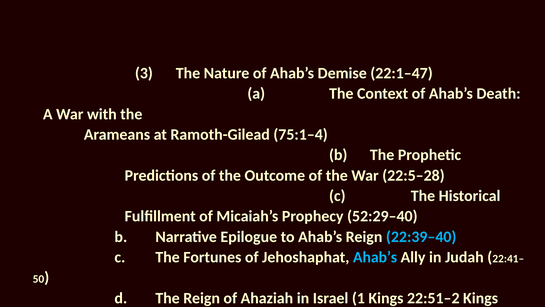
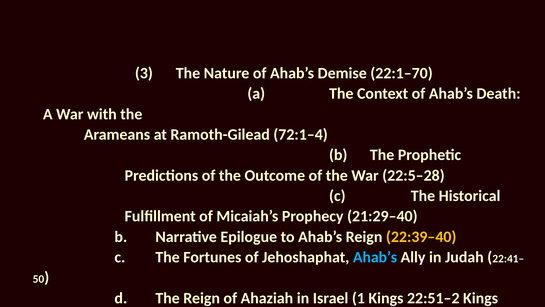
22:1–47: 22:1–47 -> 22:1–70 (402, 73)
75:1–4: 75:1–4 -> 72:1–4 (301, 134)
52:29–40: 52:29–40 -> 21:29–40 (382, 216)
22:39–40 colour: light blue -> yellow (421, 236)
